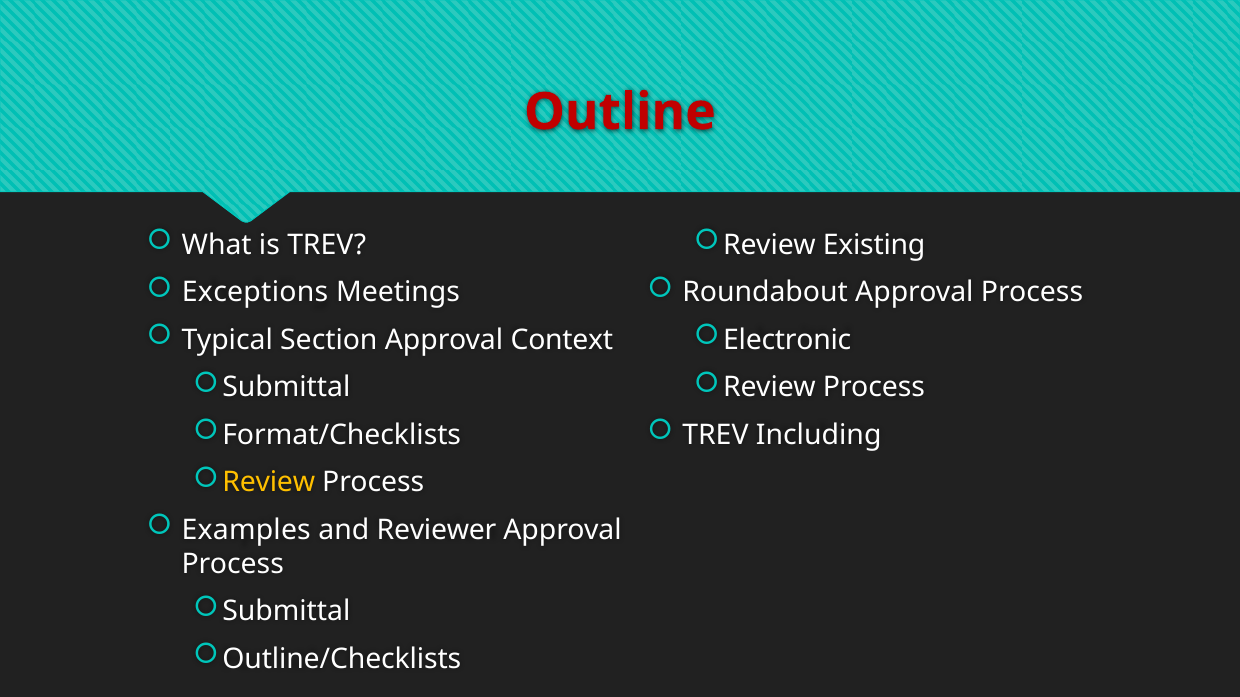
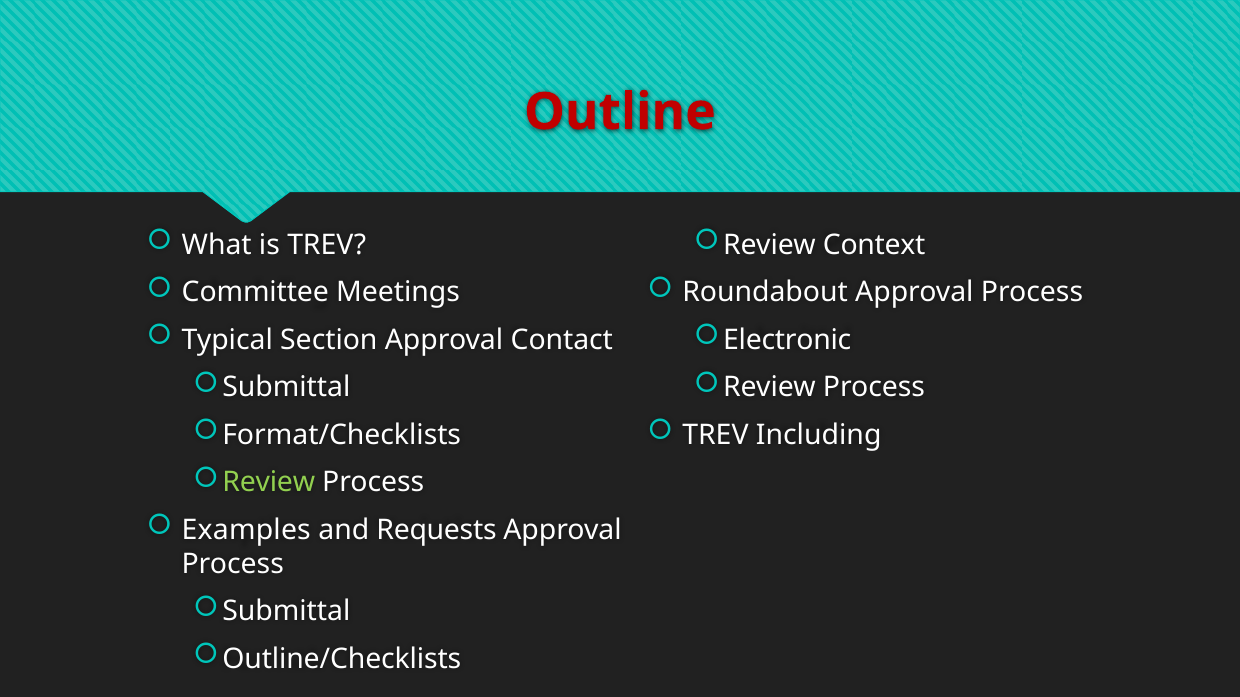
Existing: Existing -> Context (874, 245)
Exceptions: Exceptions -> Committee (255, 293)
Context: Context -> Contact (562, 340)
Review colour: yellow -> light green (269, 483)
Reviewer: Reviewer -> Requests (437, 530)
